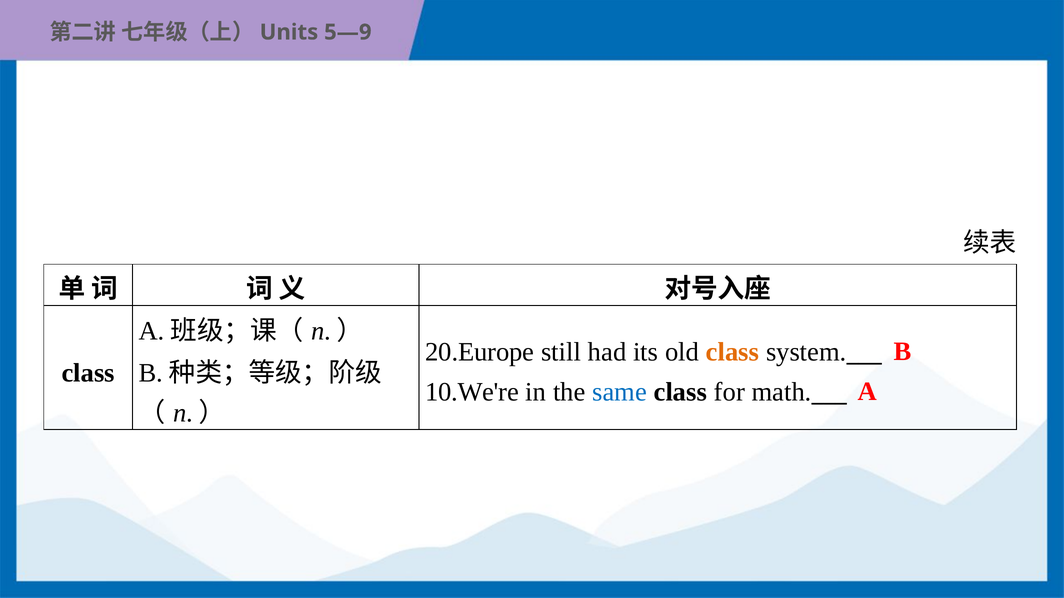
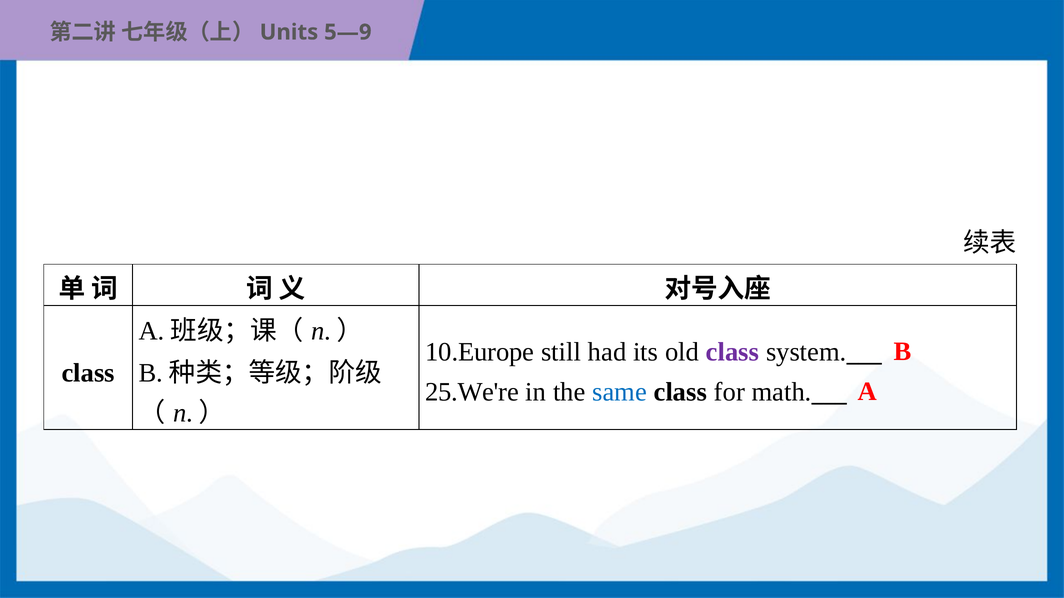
20.Europe: 20.Europe -> 10.Europe (480, 352)
class colour: orange -> purple (733, 352)
10.We're: 10.We're -> 25.We're (472, 392)
